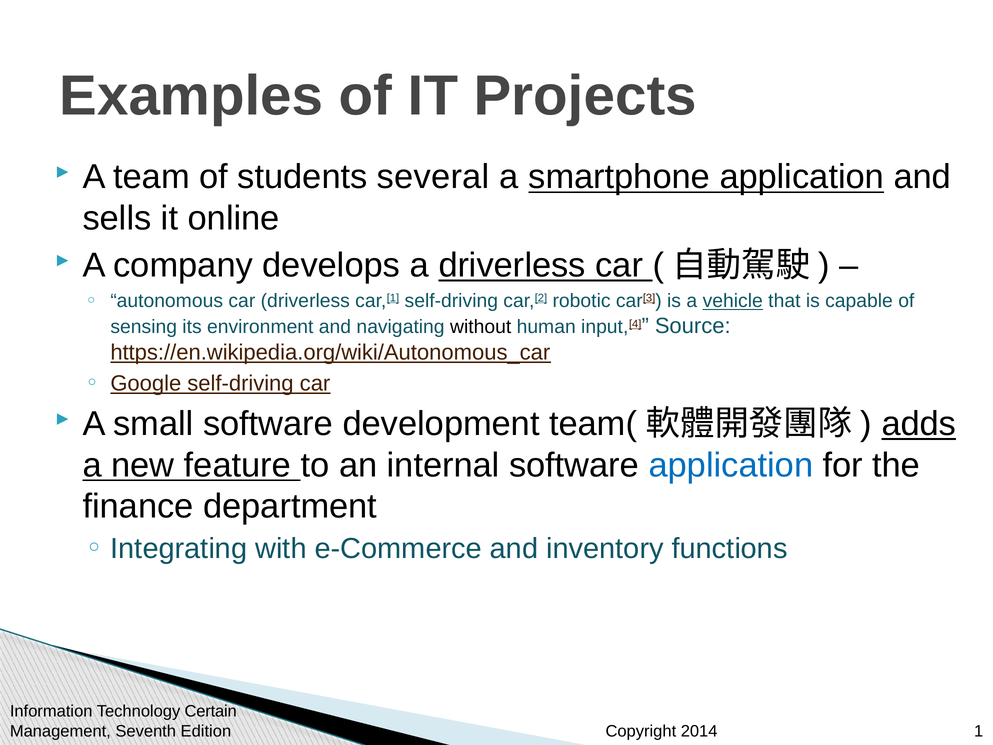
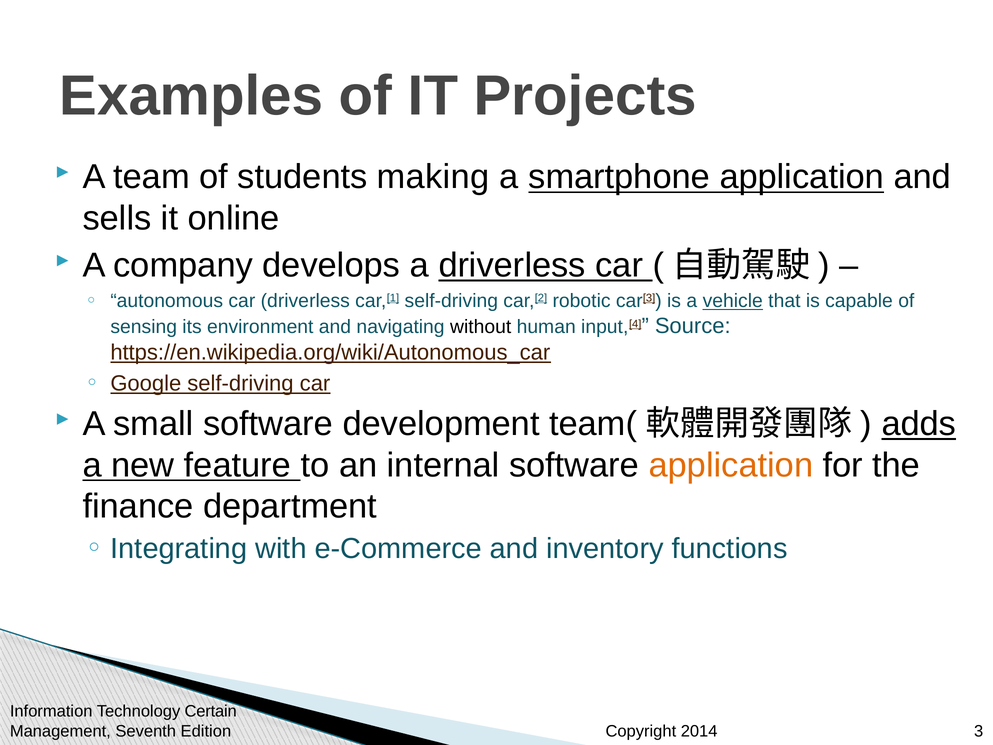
several: several -> making (433, 177)
application colour: blue -> orange (731, 465)
1: 1 -> 3 (979, 731)
